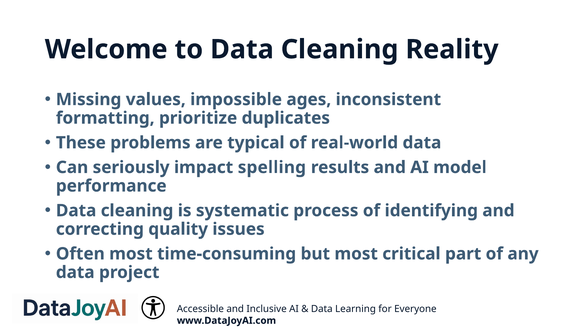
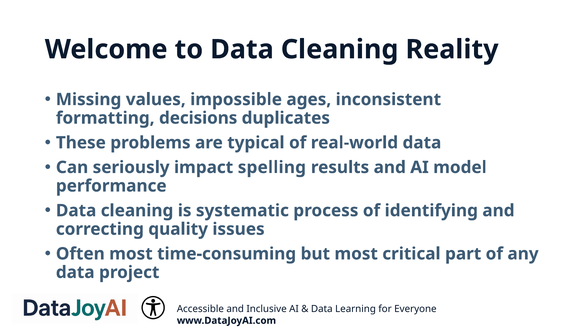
prioritize: prioritize -> decisions (198, 118)
